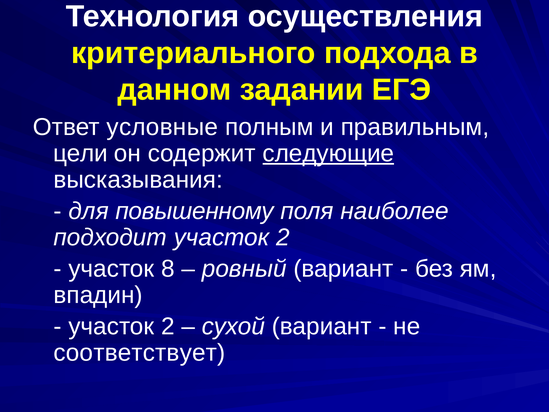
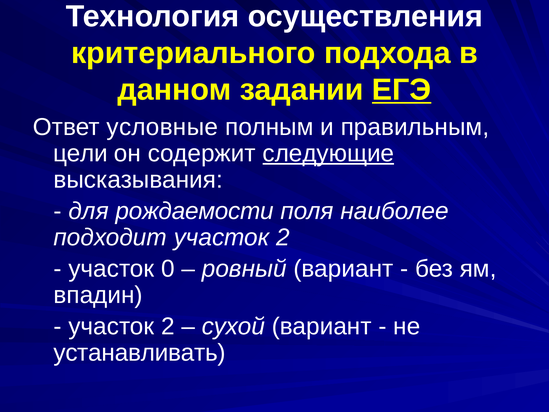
ЕГЭ underline: none -> present (402, 90)
повышенному: повышенному -> рождаемости (195, 211)
8: 8 -> 0 (168, 269)
соответствует: соответствует -> устанавливать (140, 353)
